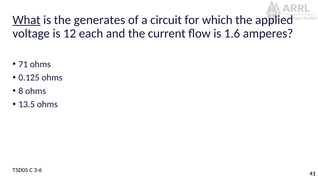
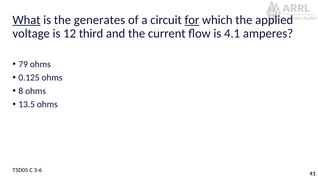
for underline: none -> present (192, 20)
each: each -> third (91, 34)
1.6: 1.6 -> 4.1 (232, 34)
71: 71 -> 79 (23, 64)
